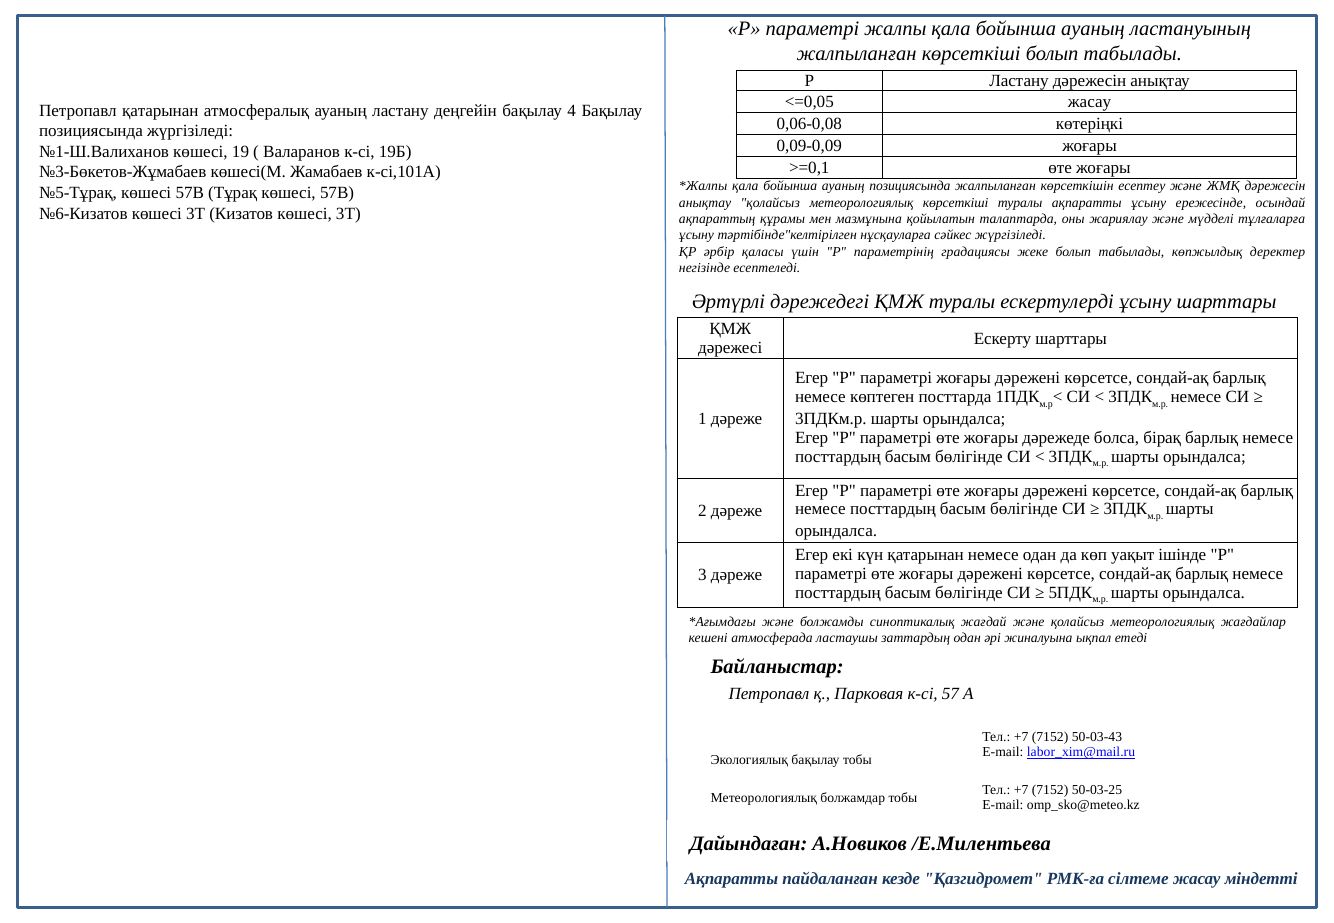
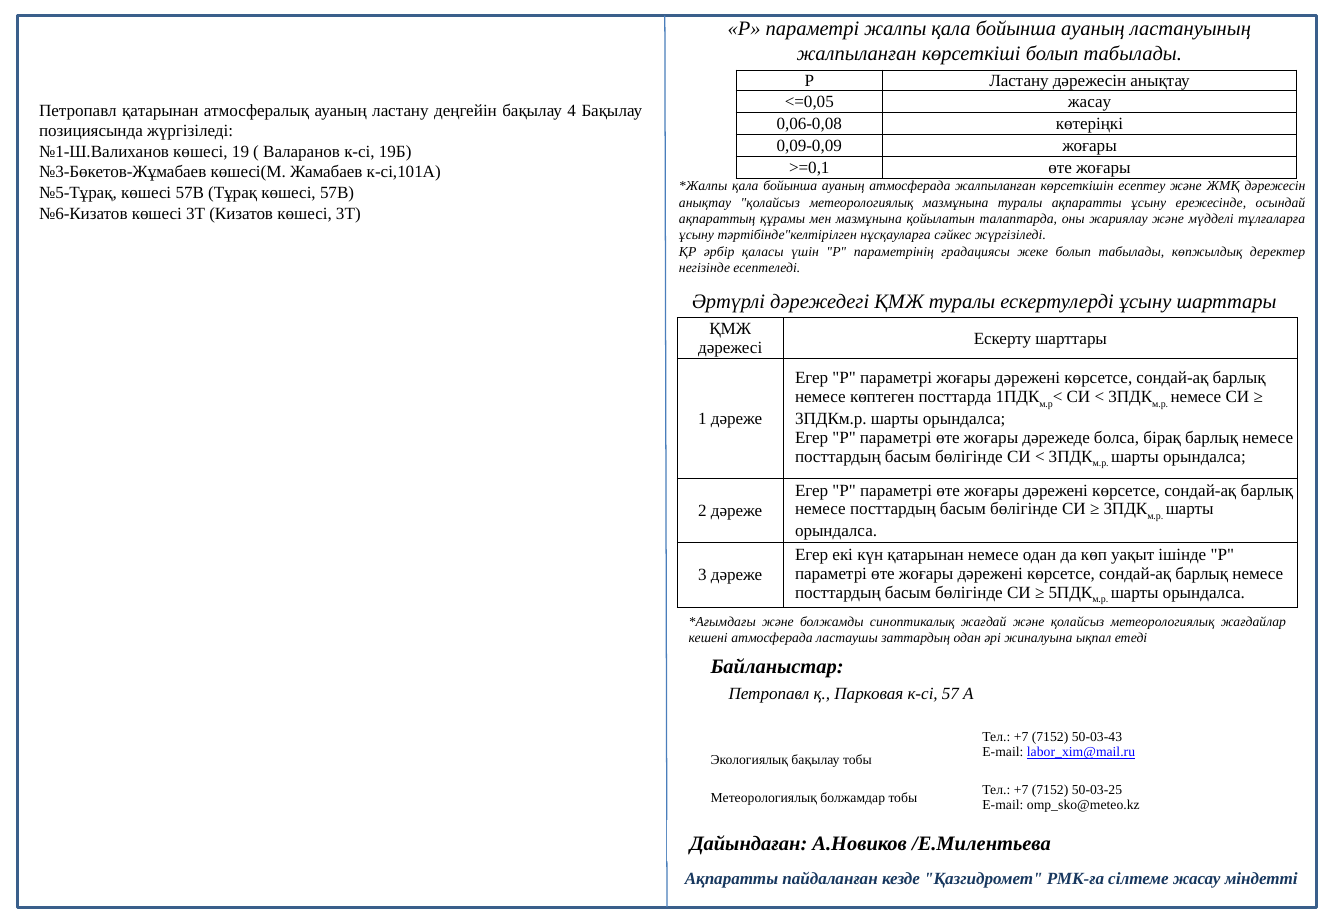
ауаның позициясында: позициясында -> атмосферада (910, 186)
метеорологиялық көрсеткіші: көрсеткіші -> мазмұнына (956, 203)
